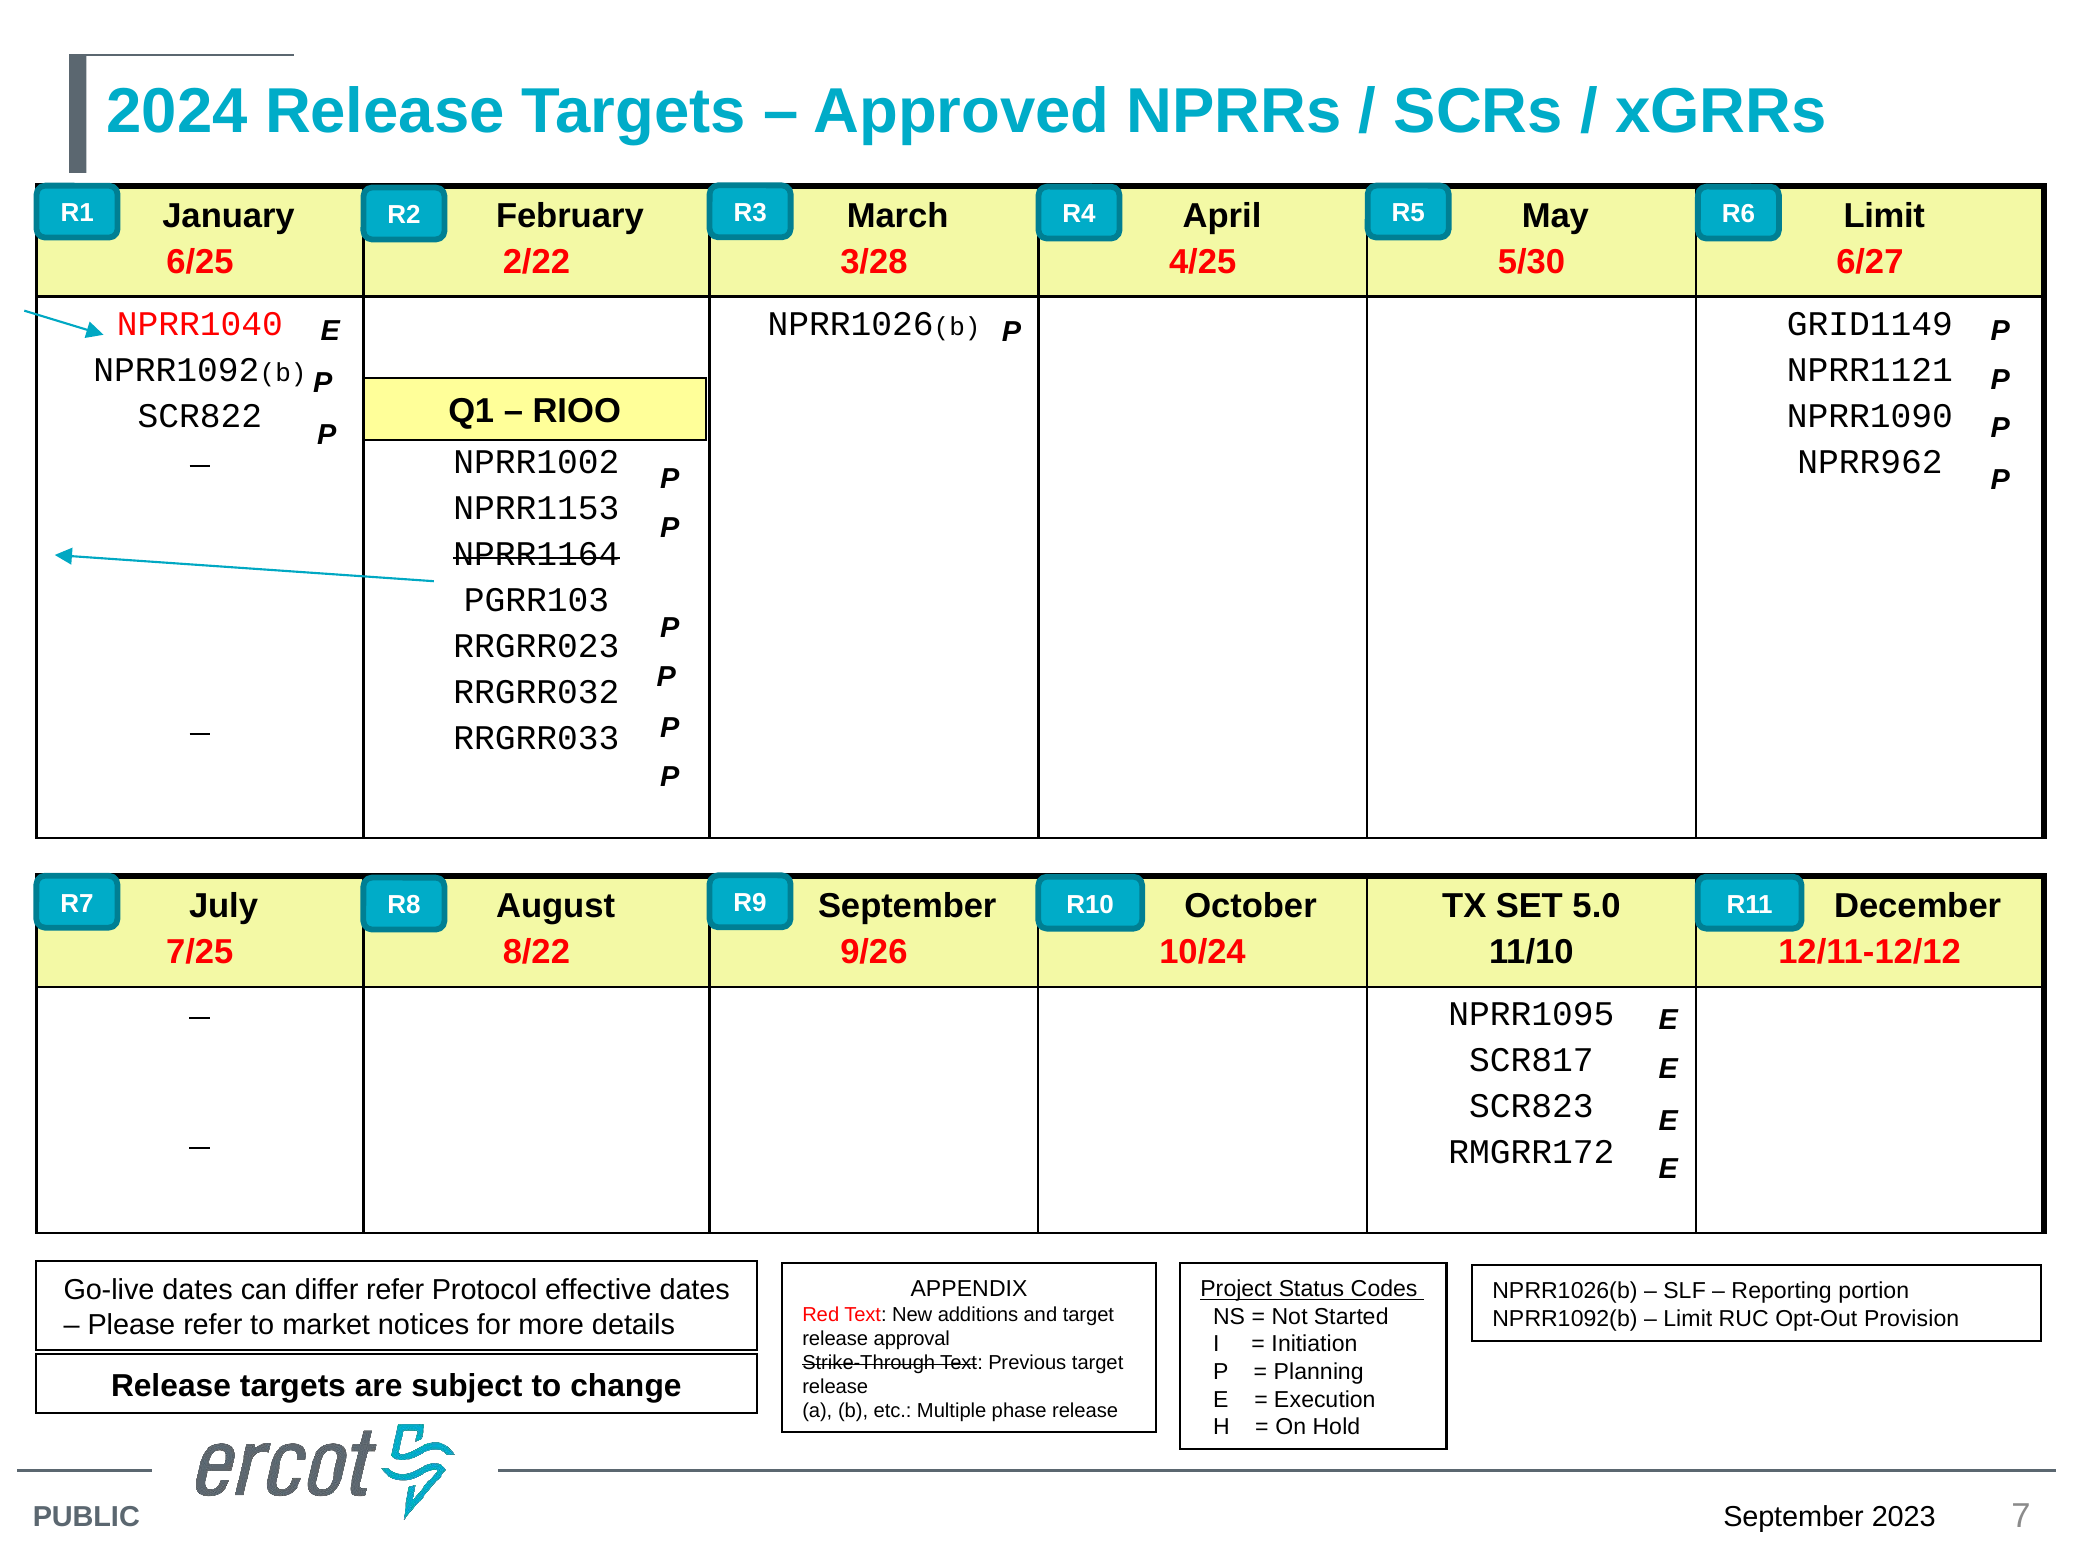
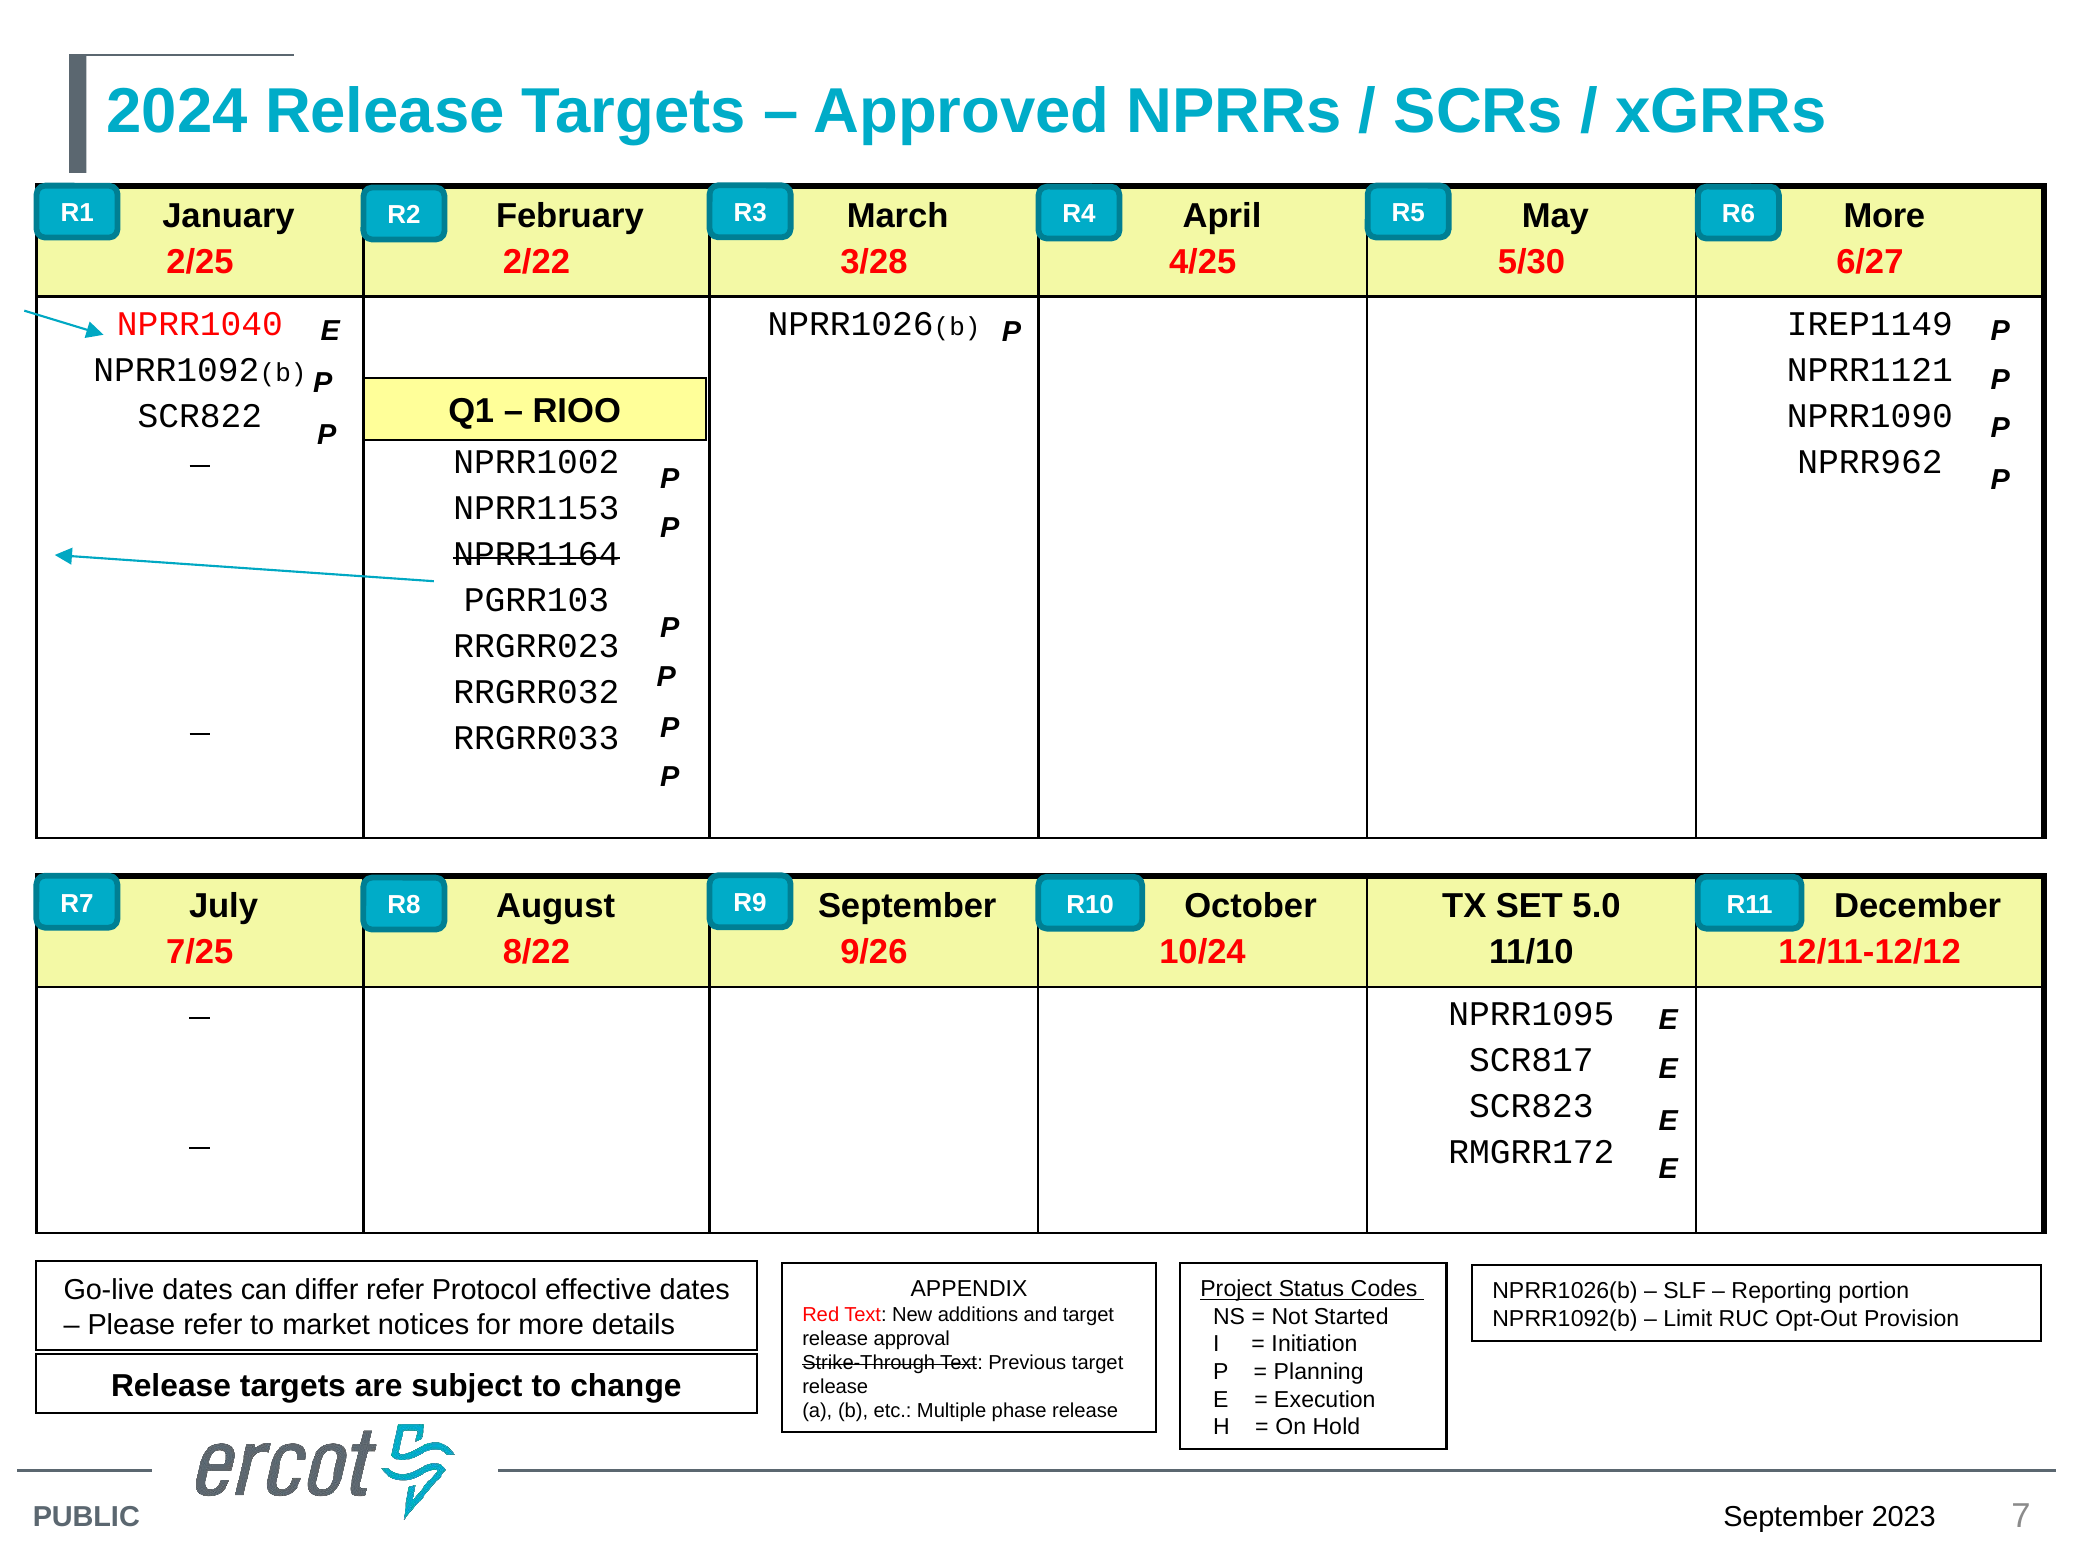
Limit: Limit -> More (1884, 216)
6/25: 6/25 -> 2/25 (200, 262)
GRID1149: GRID1149 -> IREP1149 (1870, 325)
